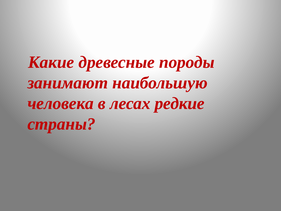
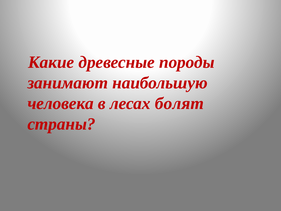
редкие: редкие -> болят (179, 103)
